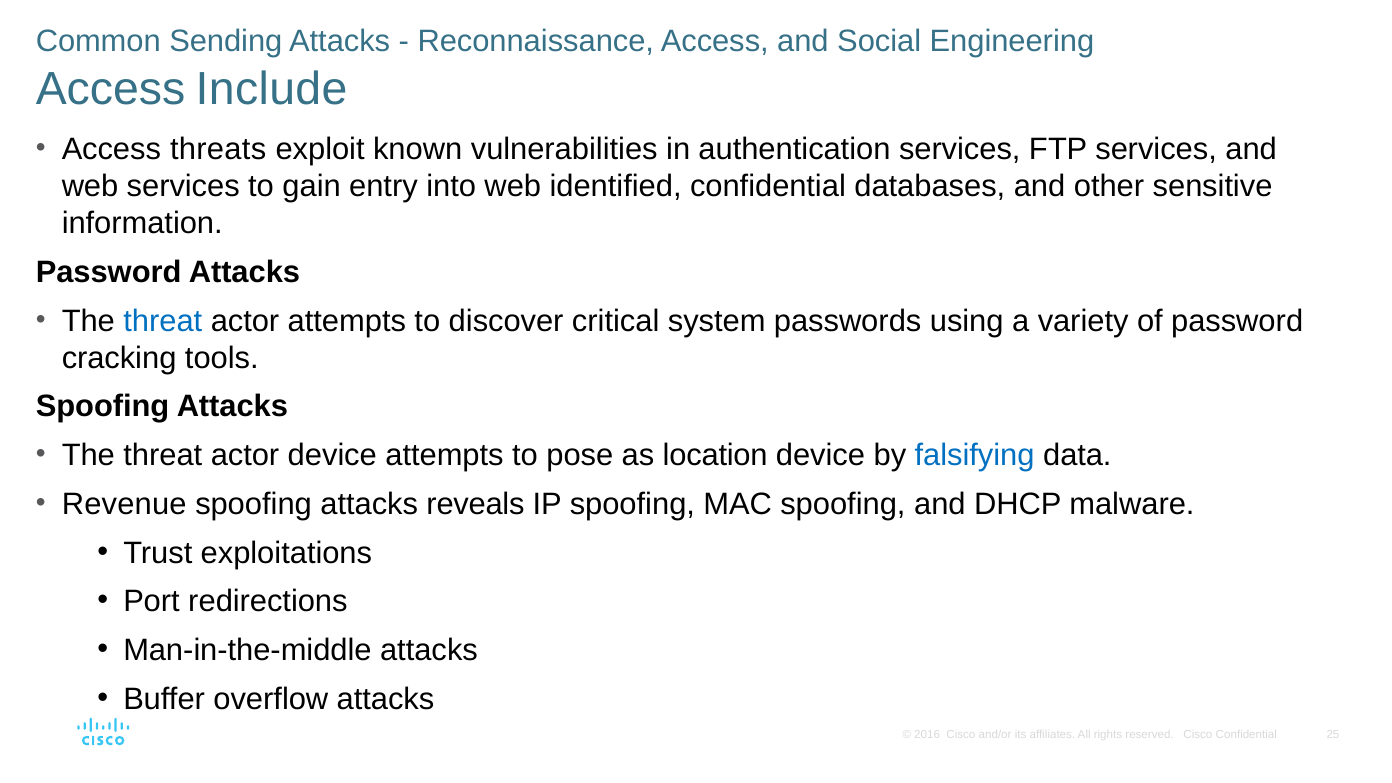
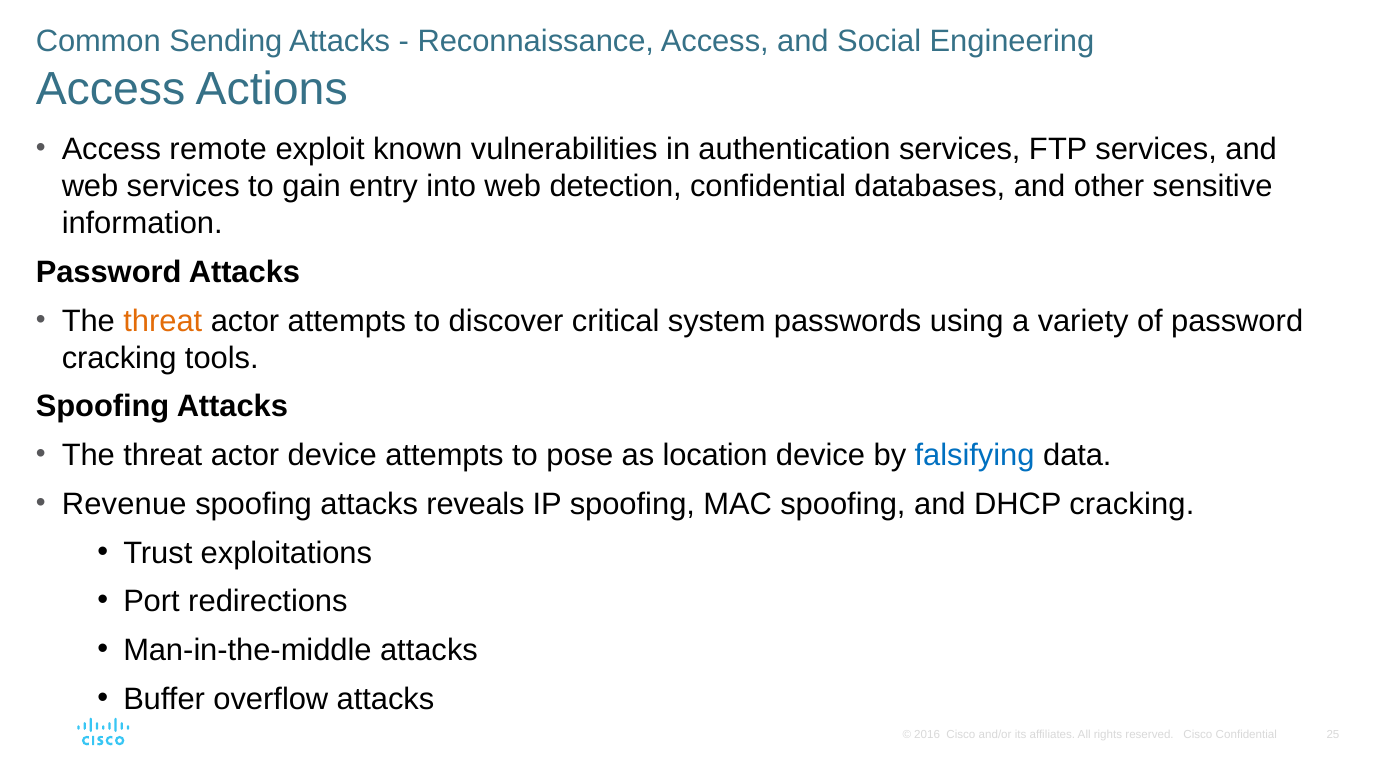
Include: Include -> Actions (272, 89)
threats: threats -> remote (218, 149)
identified: identified -> detection (616, 186)
threat colour: blue -> orange (163, 321)
DHCP malware: malware -> cracking (1132, 504)
